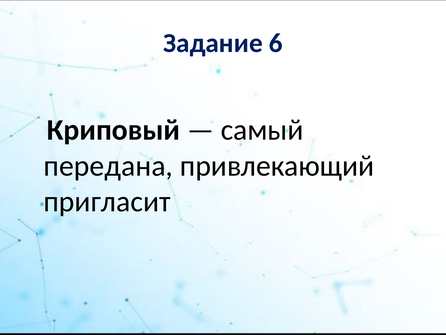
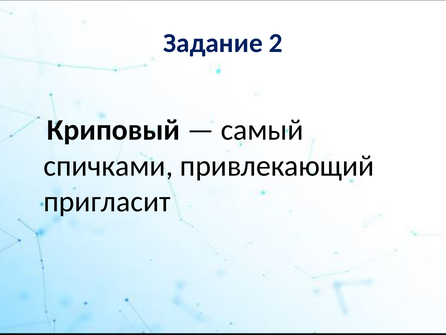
6: 6 -> 2 (276, 43)
передана: передана -> спичками (108, 166)
